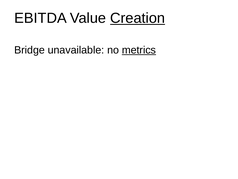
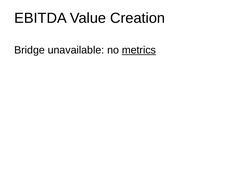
Creation underline: present -> none (138, 18)
